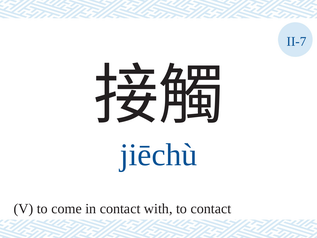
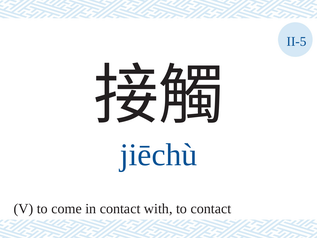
II-7: II-7 -> II-5 (297, 42)
